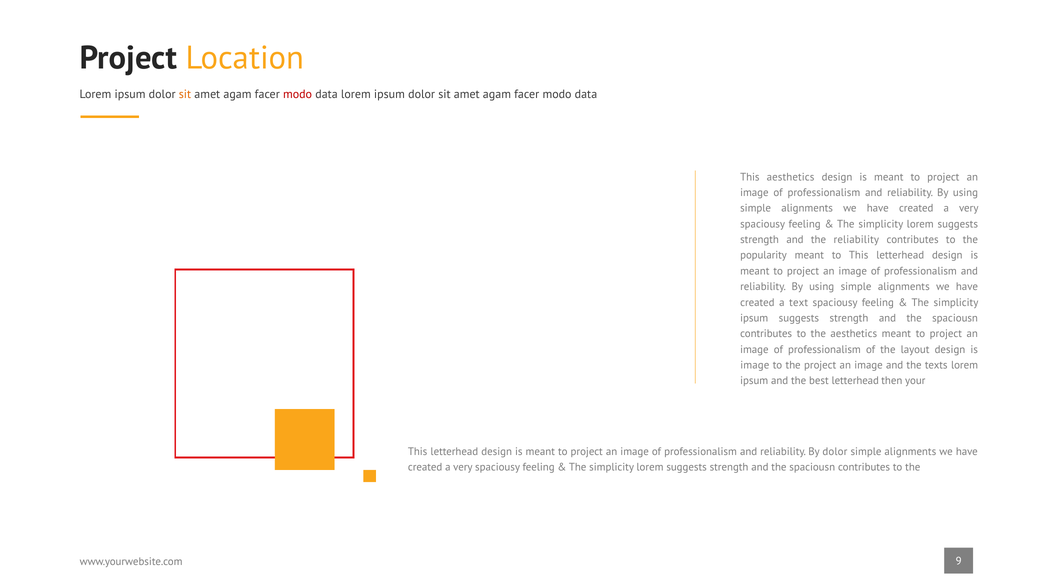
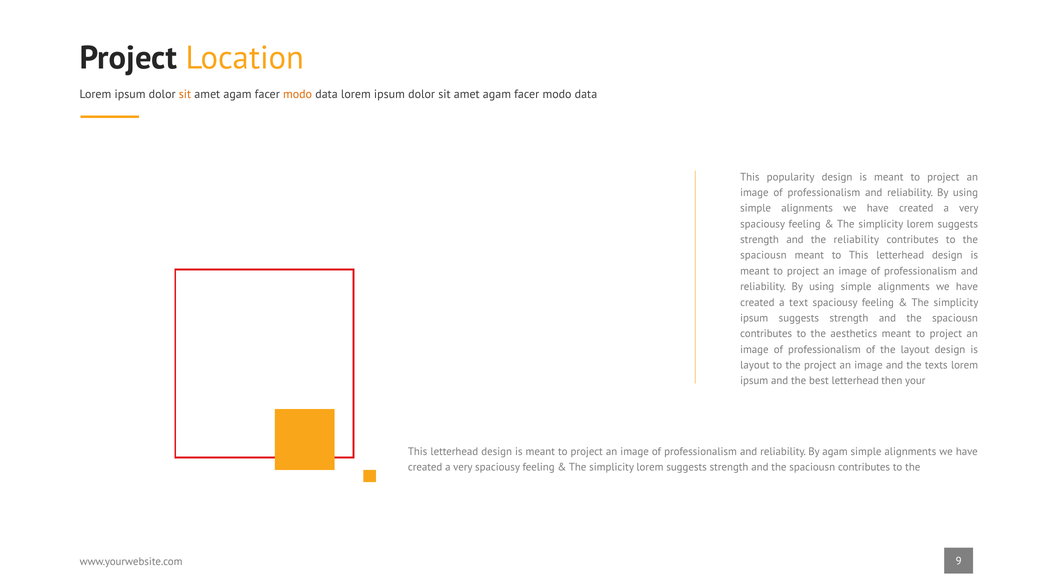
modo colour: red -> orange (298, 94)
This aesthetics: aesthetics -> popularity (791, 177)
popularity: popularity -> spaciousn (763, 255)
image: image -> layout (755, 365)
By dolor: dolor -> agam (835, 452)
